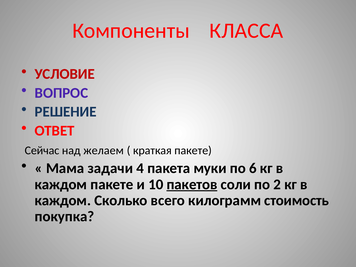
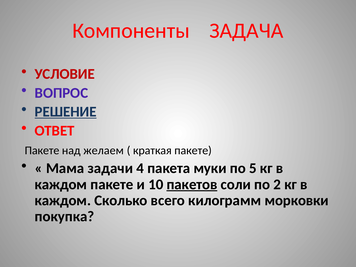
КЛАССА: КЛАССА -> ЗАДАЧА (246, 31)
РЕШЕНИЕ underline: none -> present (66, 112)
Сейчас: Сейчас -> Пакете (42, 150)
6: 6 -> 5 (253, 168)
стоимость: стоимость -> морковки (297, 200)
